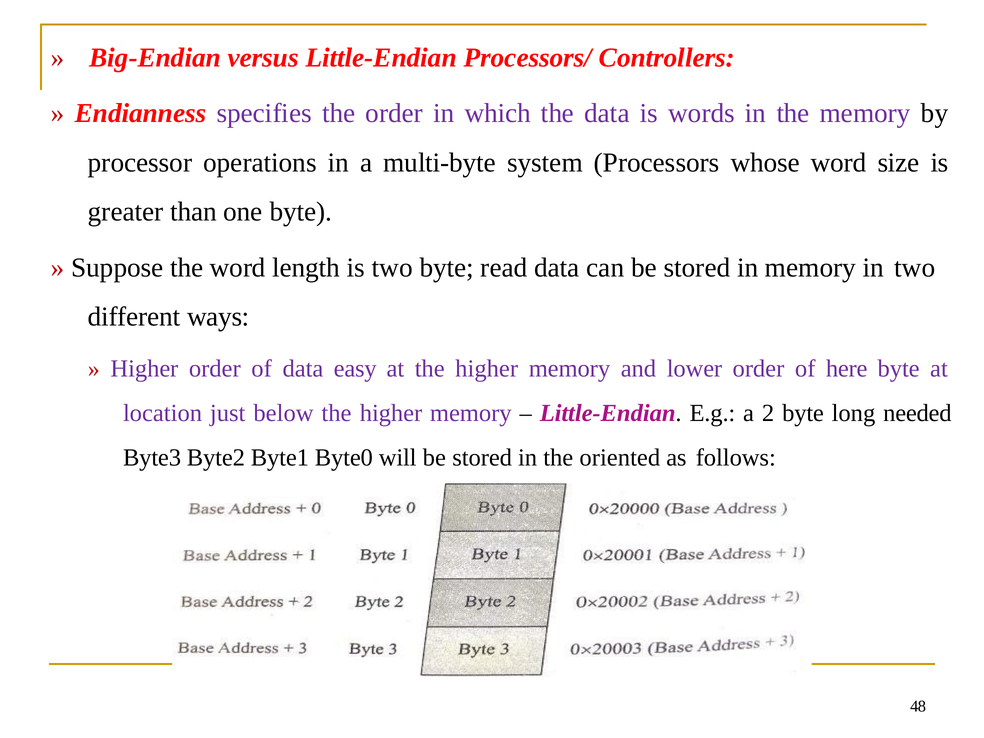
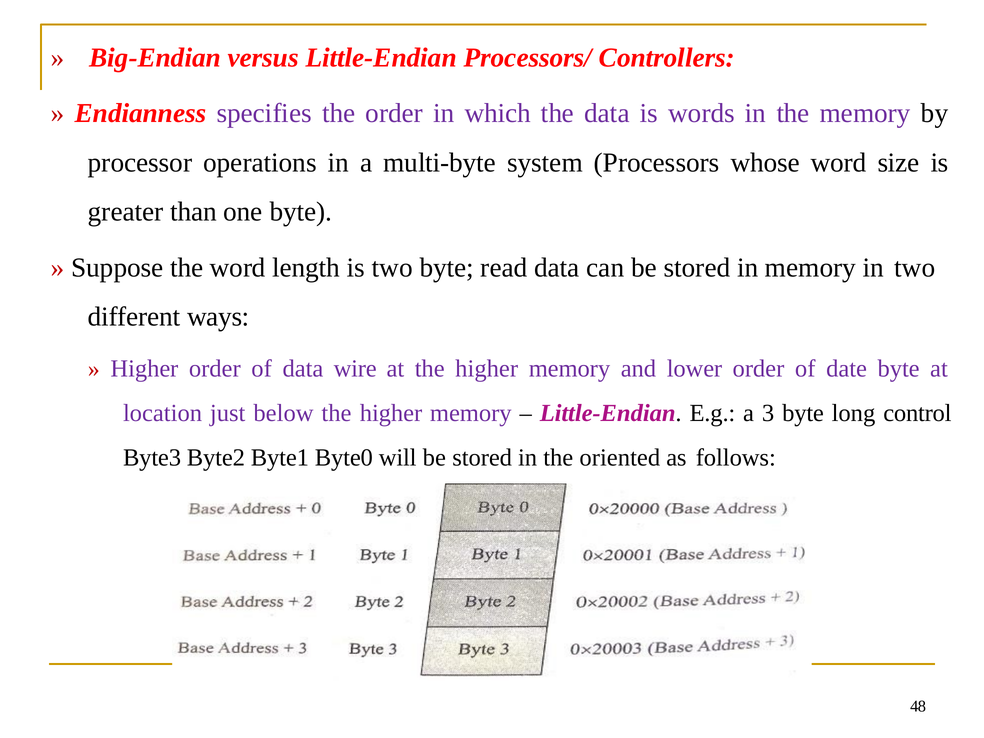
easy: easy -> wire (355, 369)
here: here -> date (847, 369)
2: 2 -> 3 (768, 413)
needed: needed -> control (917, 413)
